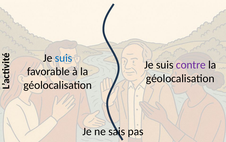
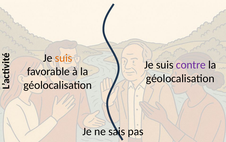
suis colour: blue -> orange (64, 58)
